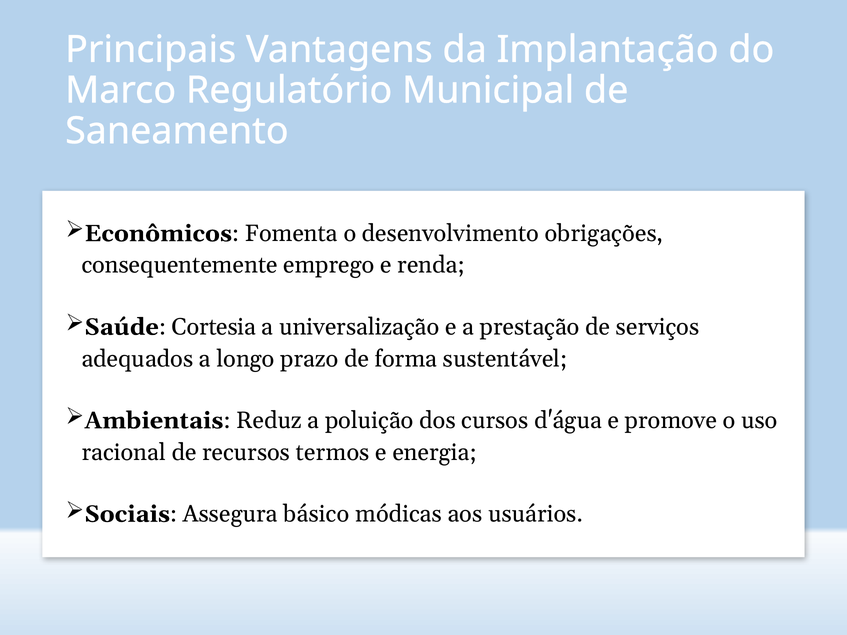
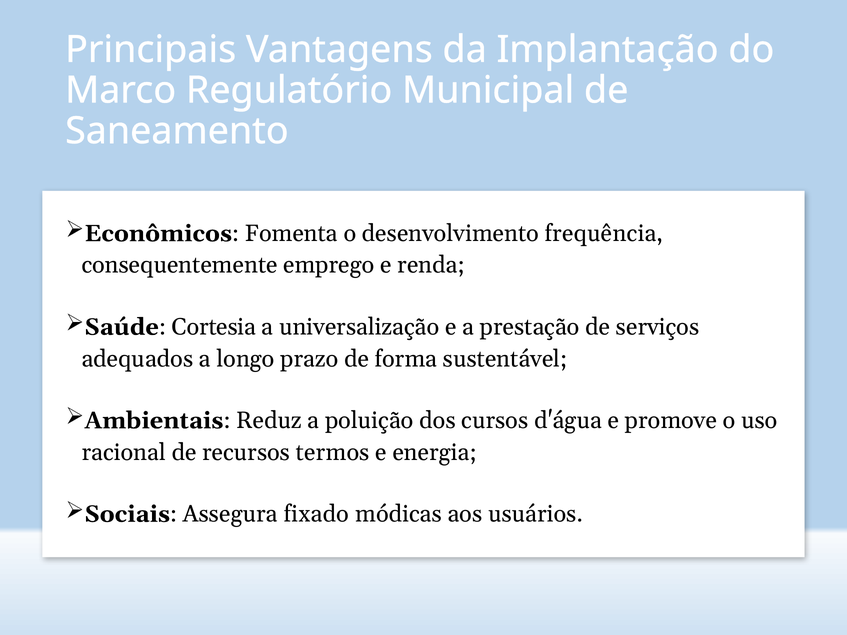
obrigações: obrigações -> frequência (604, 234)
básico: básico -> fixado (316, 514)
